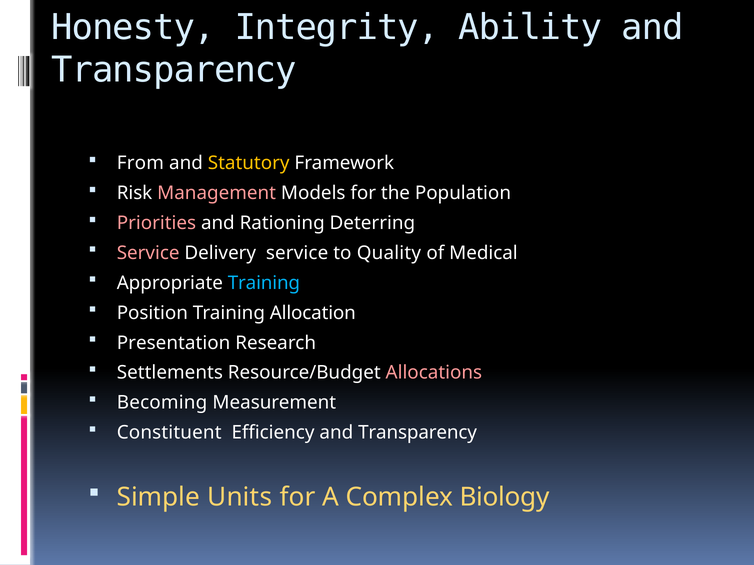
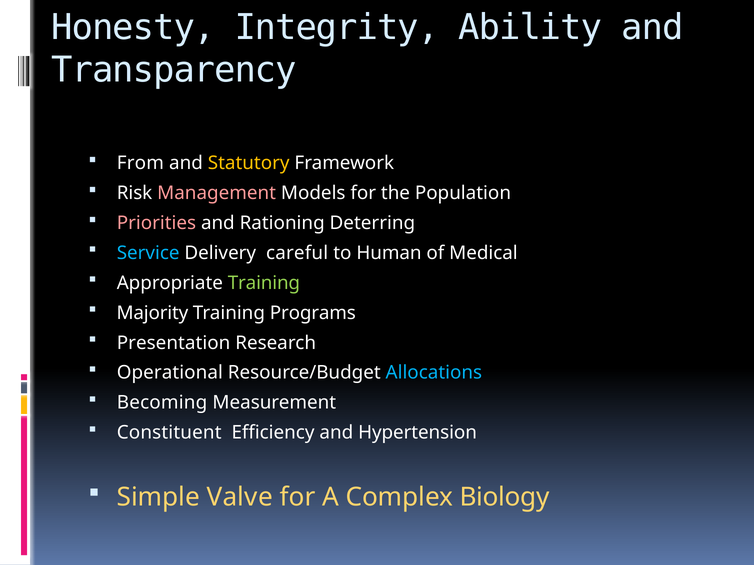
Service colour: pink -> light blue (148, 253)
Delivery service: service -> careful (297, 253)
Quality: Quality -> Human (389, 253)
Training colour: light blue -> light green (264, 283)
Position: Position -> Majority (152, 313)
Allocation: Allocation -> Programs (313, 313)
Settlements: Settlements -> Operational (170, 373)
Allocations colour: pink -> light blue (434, 373)
Efficiency and Transparency: Transparency -> Hypertension (418, 433)
Units: Units -> Valve (240, 498)
